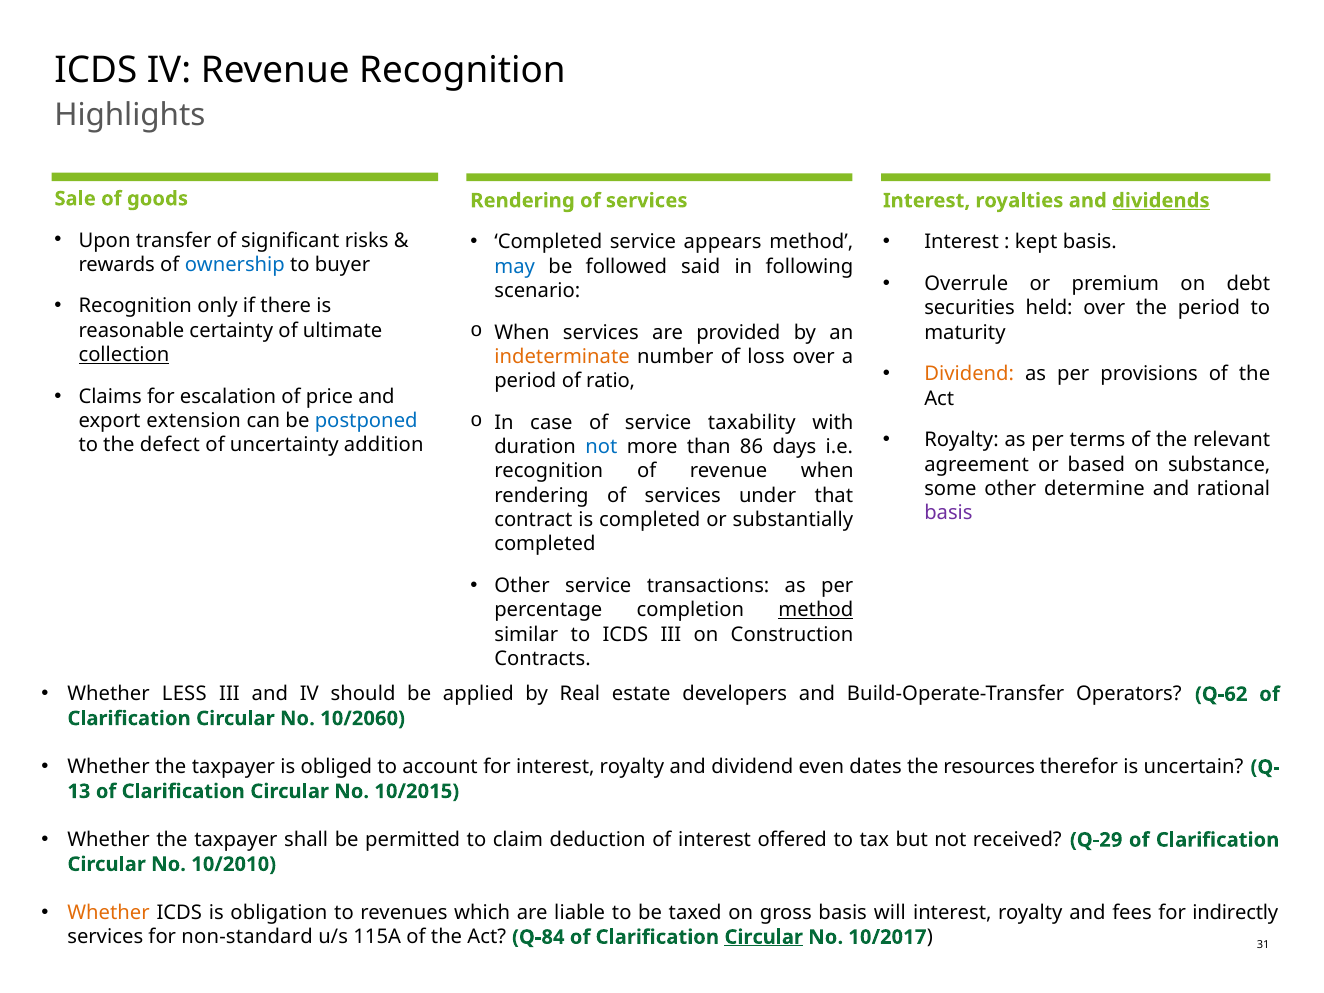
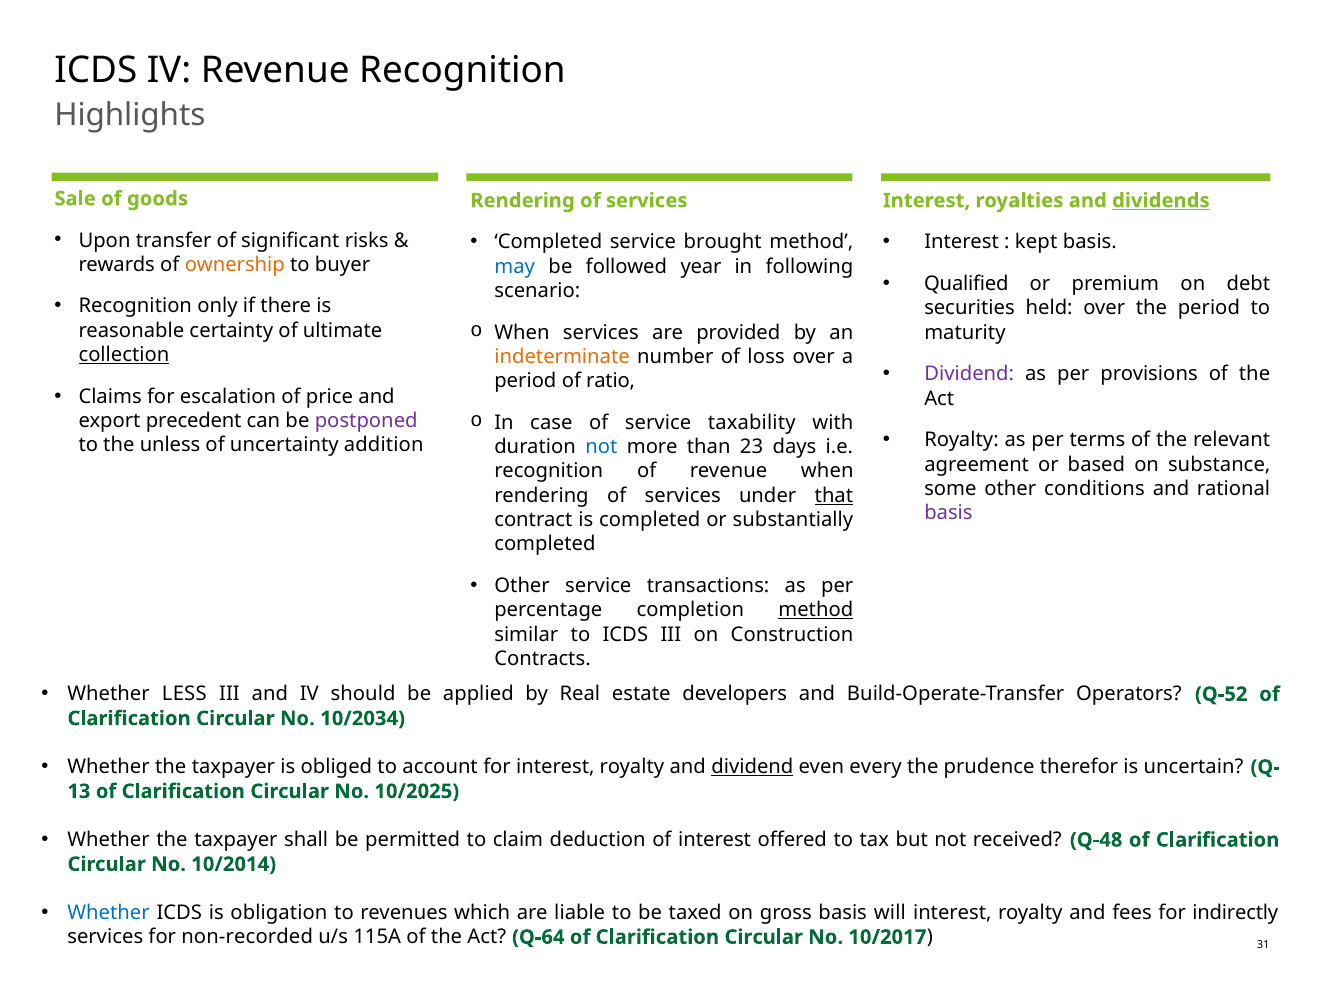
appears: appears -> brought (723, 242)
ownership colour: blue -> orange (235, 265)
said: said -> year (701, 267)
Overrule: Overrule -> Qualified (966, 284)
Dividend colour: orange -> purple (969, 374)
extension: extension -> precedent (194, 421)
postponed colour: blue -> purple (366, 421)
defect: defect -> unless (170, 445)
86: 86 -> 23 (752, 447)
determine: determine -> conditions (1094, 489)
that underline: none -> present (834, 496)
Q-62: Q-62 -> Q-52 (1221, 694)
10/2060: 10/2060 -> 10/2034 (363, 719)
dividend underline: none -> present (752, 767)
dates: dates -> every (876, 767)
resources: resources -> prudence (989, 767)
10/2015: 10/2015 -> 10/2025 (417, 791)
Q-29: Q-29 -> Q-48 (1096, 840)
10/2010: 10/2010 -> 10/2014 (234, 864)
Whether colour: orange -> blue (109, 913)
non-standard: non-standard -> non-recorded (247, 937)
Q-84: Q-84 -> Q-64 (538, 937)
Circular underline: present -> none (764, 937)
